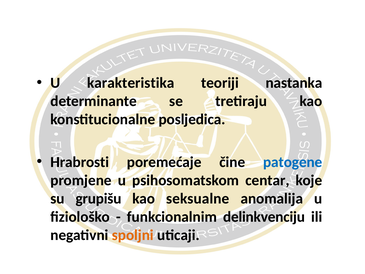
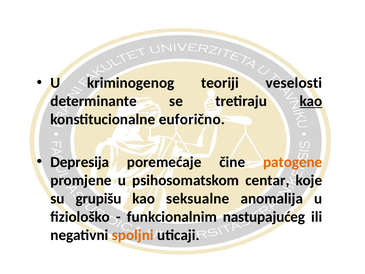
karakteristika: karakteristika -> kriminogenog (131, 83)
nastanka: nastanka -> veselosti (294, 83)
kao underline: none -> present (311, 101)
posljedica: posljedica -> euforično (192, 119)
Hrabrosti: Hrabrosti -> Depresija (80, 162)
patogene colour: blue -> orange (293, 162)
delinkvenciju: delinkvenciju -> nastupajućeg (264, 217)
